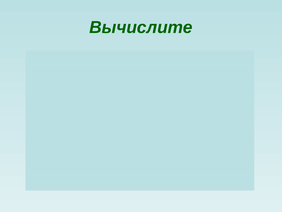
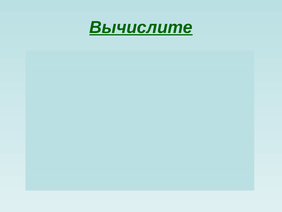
Вычислите underline: none -> present (141, 27)
